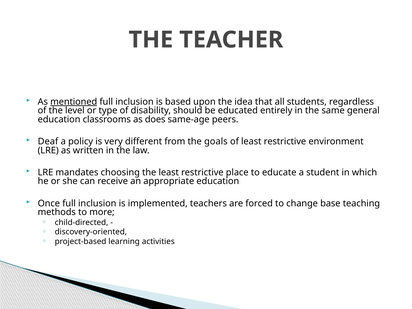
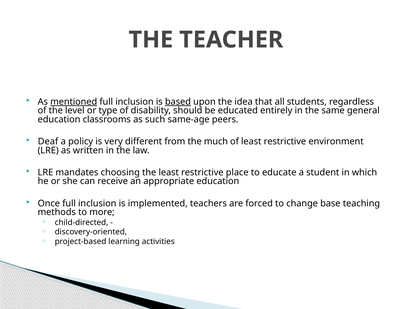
based underline: none -> present (178, 102)
does: does -> such (155, 119)
goals: goals -> much (216, 142)
